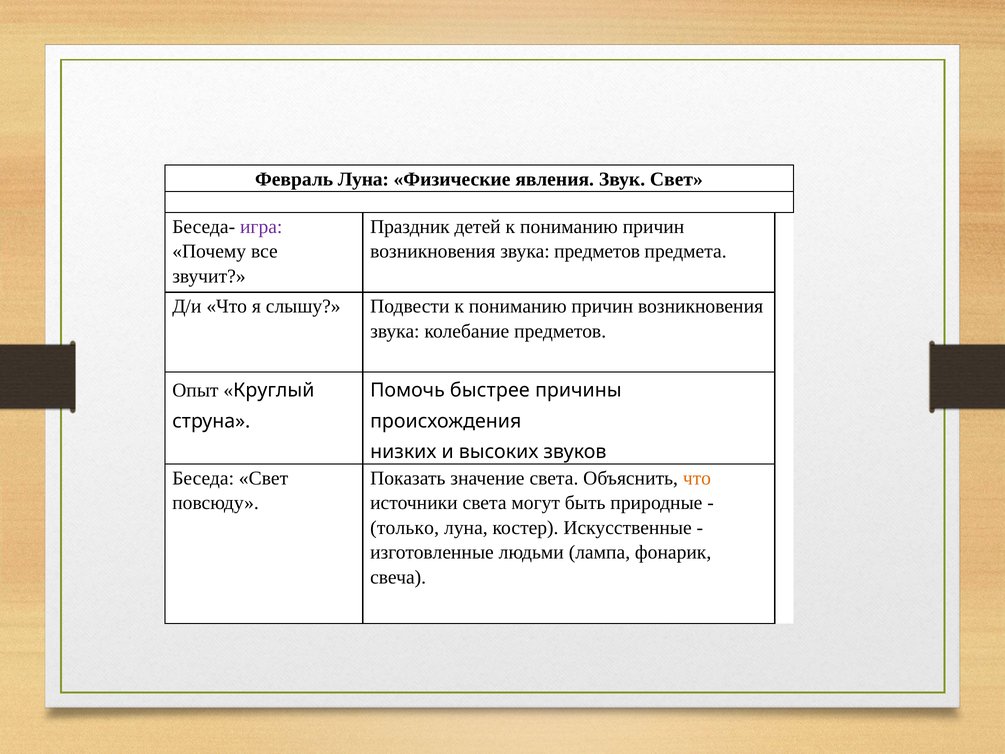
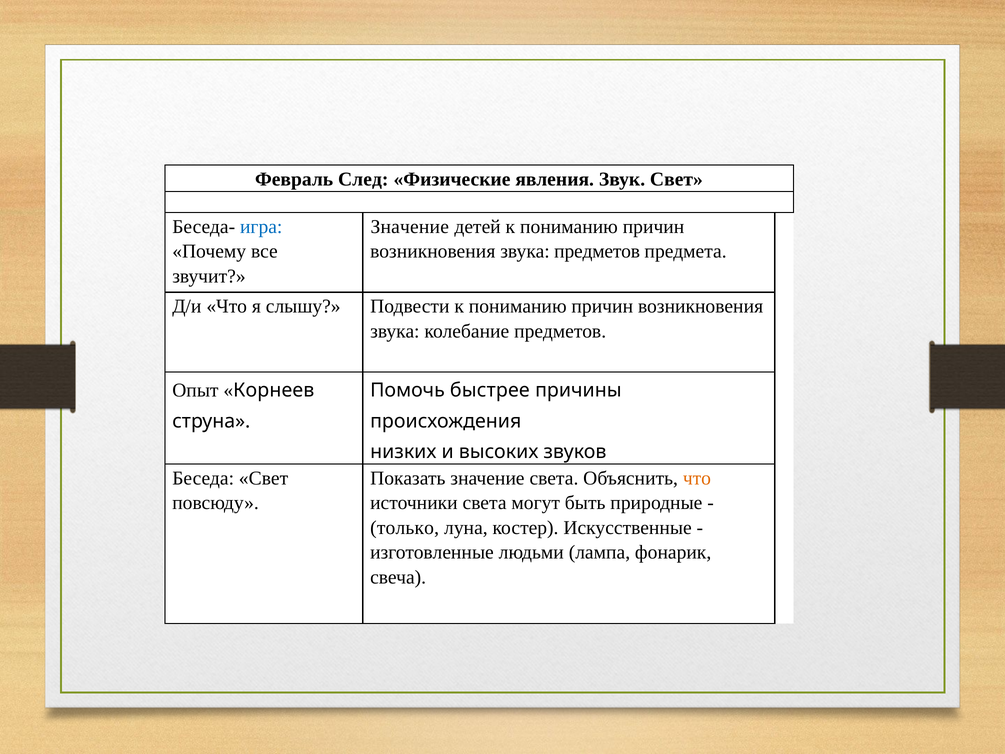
Февраль Луна: Луна -> След (363, 179)
игра colour: purple -> blue (261, 227)
Праздник: Праздник -> Значение (410, 227)
Круглый: Круглый -> Корнеев (274, 390)
